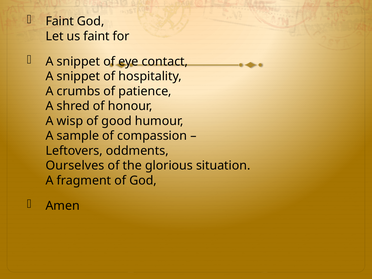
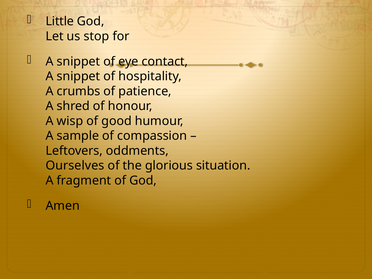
Faint: Faint -> Little (60, 21)
us faint: faint -> stop (96, 36)
